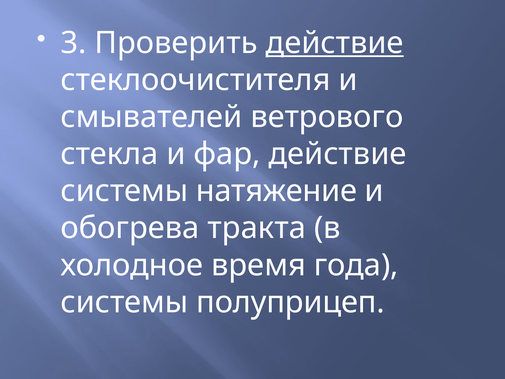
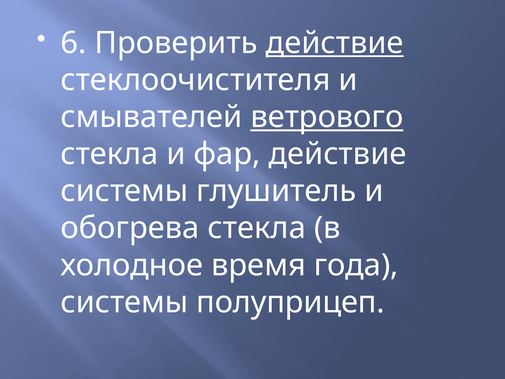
3: 3 -> 6 (73, 43)
ветрового underline: none -> present (327, 117)
натяжение: натяжение -> глушитель (276, 191)
обогрева тракта: тракта -> стекла (257, 228)
